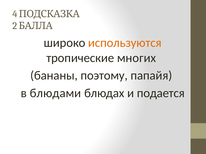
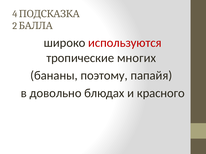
используются colour: orange -> red (125, 43)
блюдами: блюдами -> довольно (56, 93)
подается: подается -> красного (161, 93)
